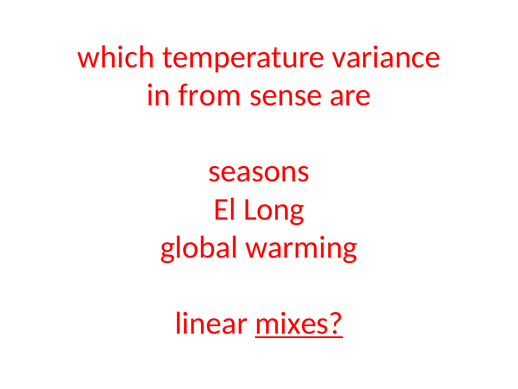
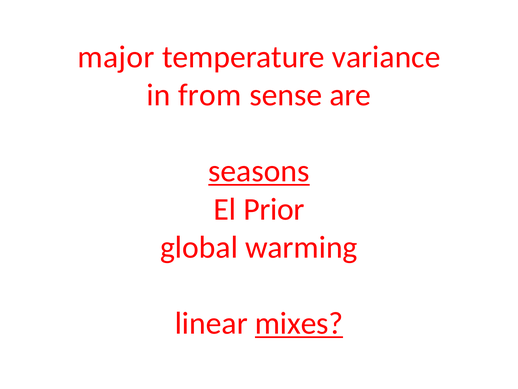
which: which -> major (116, 57)
seasons underline: none -> present (259, 171)
Long: Long -> Prior (274, 209)
